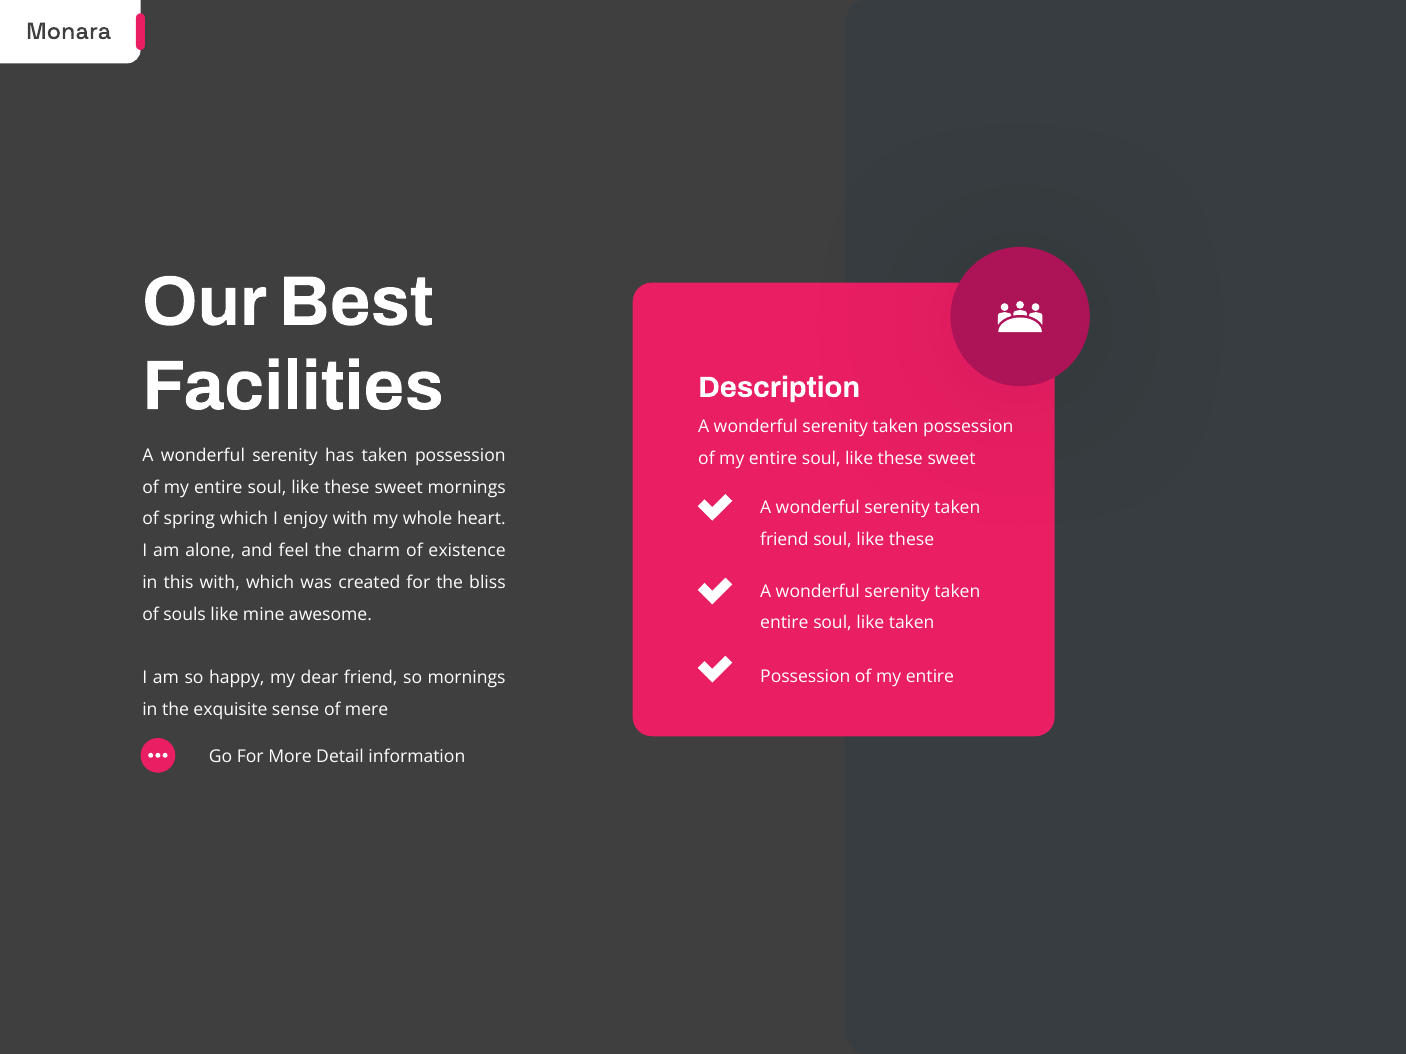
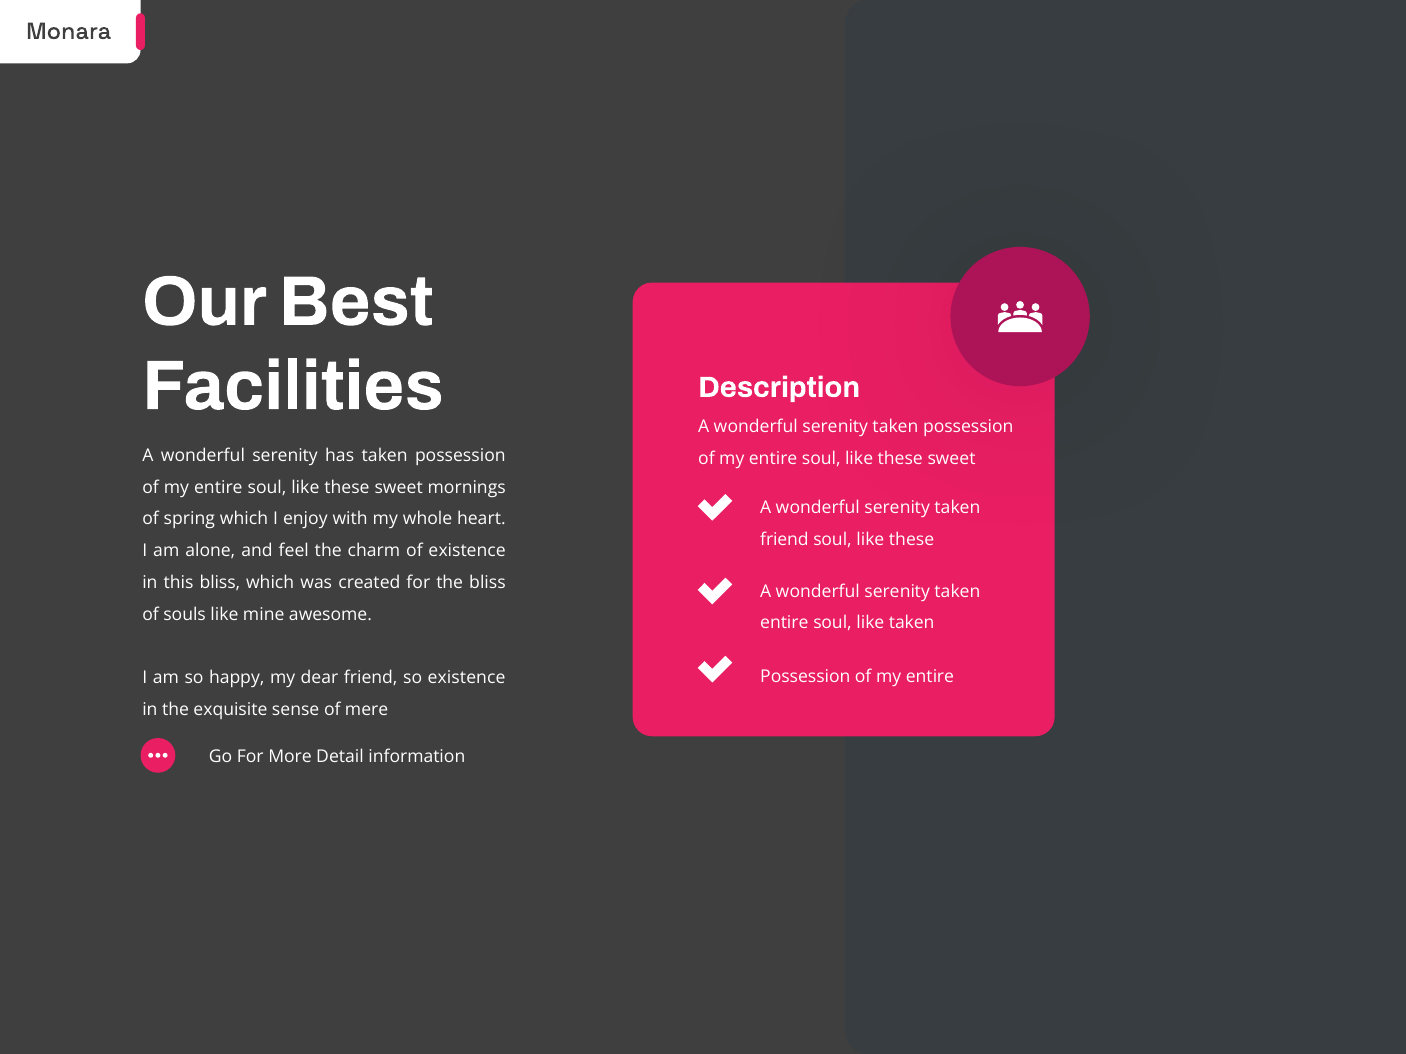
this with: with -> bliss (220, 583)
so mornings: mornings -> existence (467, 678)
